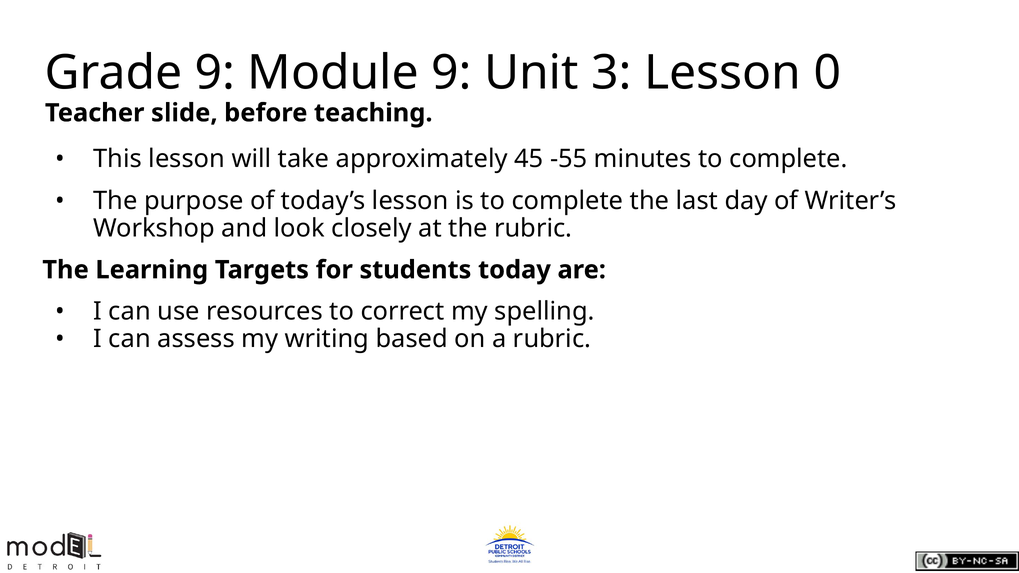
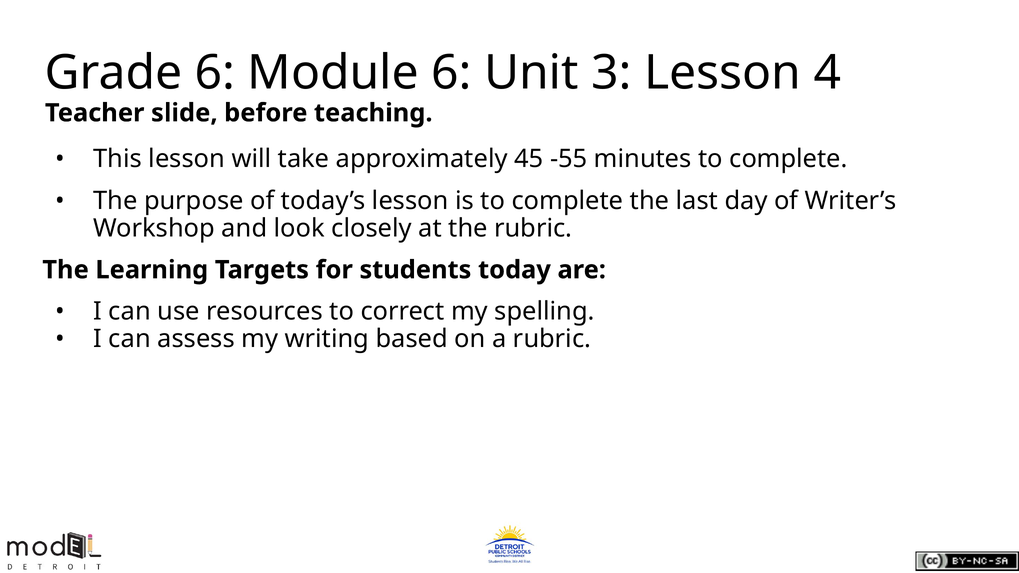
Grade 9: 9 -> 6 (215, 73)
Module 9: 9 -> 6 (452, 73)
0: 0 -> 4 (827, 73)
